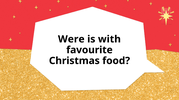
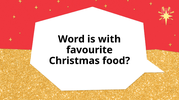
Were: Were -> Word (71, 39)
